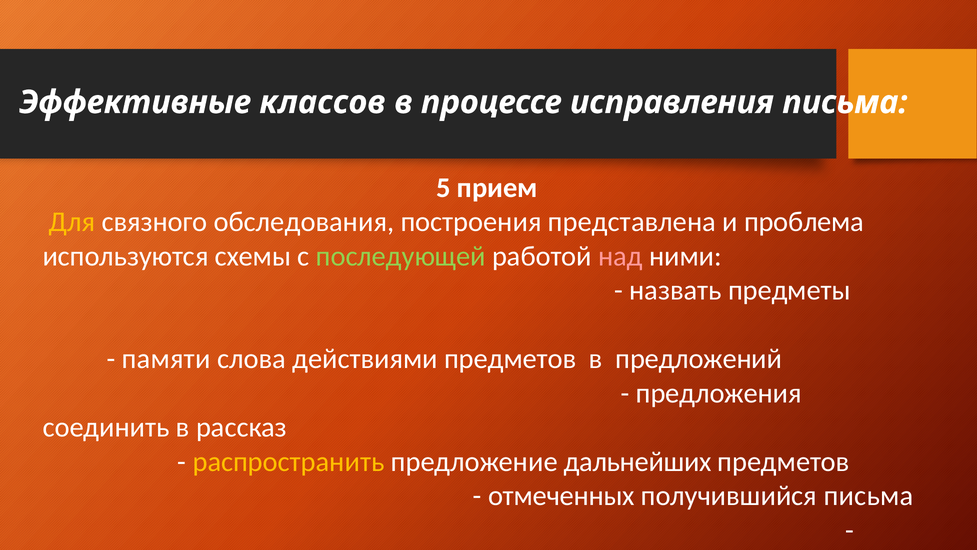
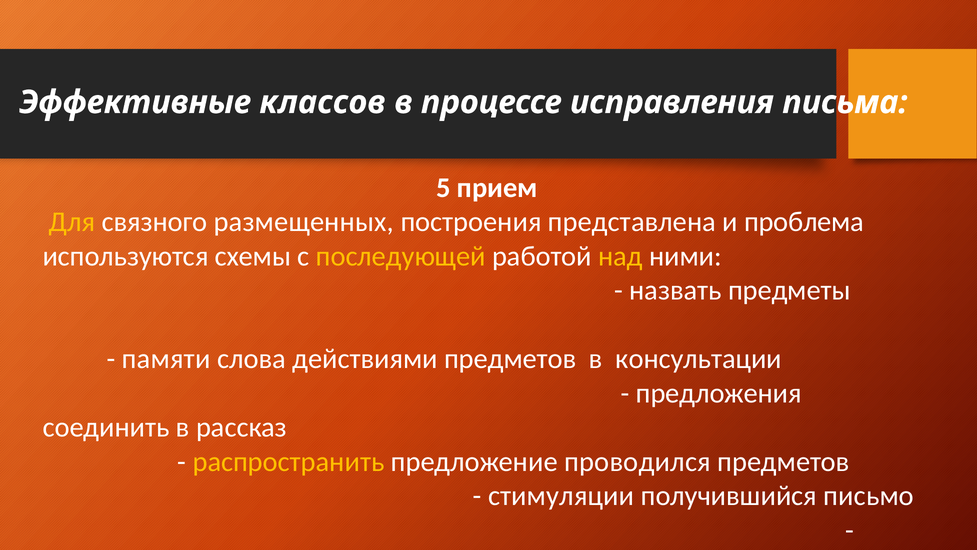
обследования: обследования -> размещенных (304, 222)
последующей colour: light green -> yellow (401, 256)
над colour: pink -> yellow (620, 256)
предложений: предложений -> консультации (699, 359)
дальнейших: дальнейших -> проводился (637, 461)
отмеченных: отмеченных -> стимуляции (561, 496)
получившийся письма: письма -> письмо (869, 496)
